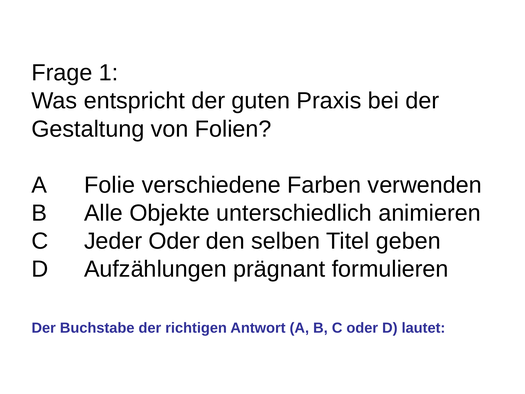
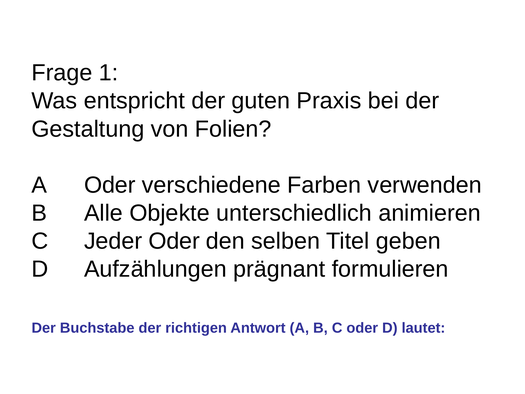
A Folie: Folie -> Oder (110, 185)
